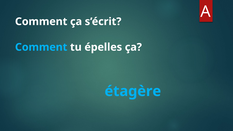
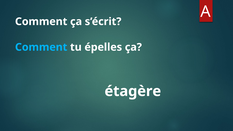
étagère colour: light blue -> white (133, 91)
